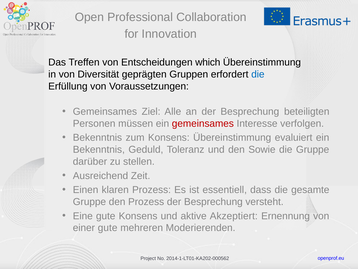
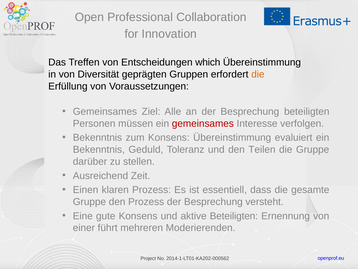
die colour: blue -> orange (258, 74)
Sowie: Sowie -> Teilen (262, 149)
aktive Akzeptiert: Akzeptiert -> Beteiligten (234, 216)
einer gute: gute -> führt (108, 228)
